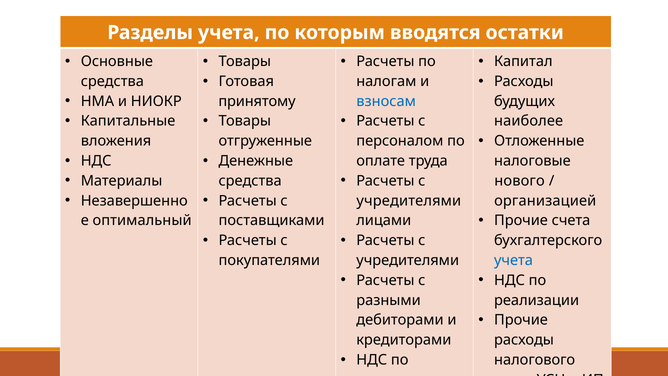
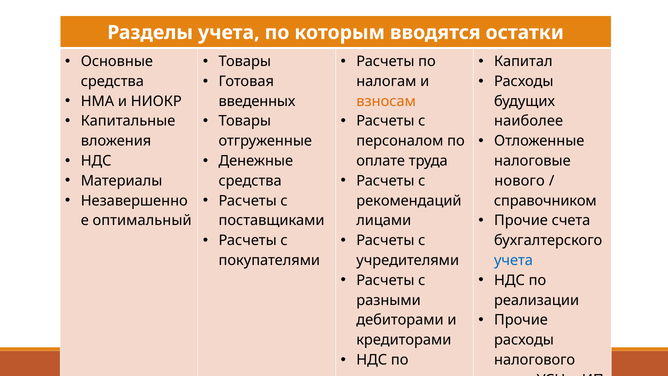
принятому: принятому -> введенных (257, 101)
взносам colour: blue -> orange (386, 101)
учредителями: учредителями -> рекомендаций (409, 201)
организацией: организацией -> справочником (545, 201)
